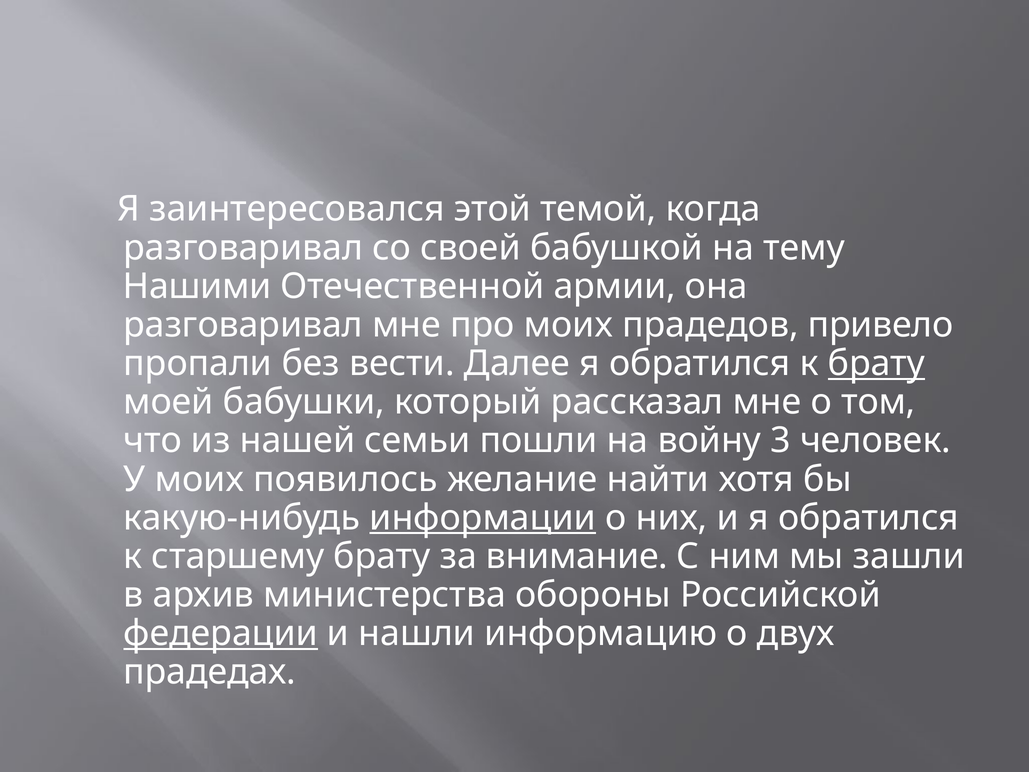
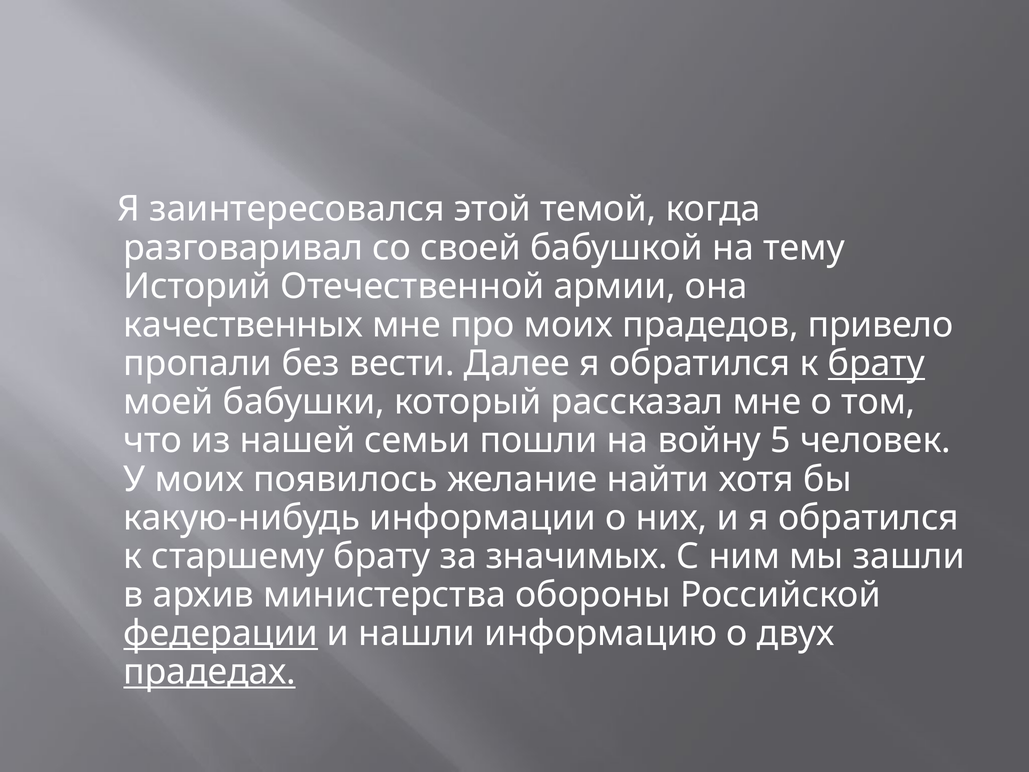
Нашими: Нашими -> Историй (197, 286)
разговаривал: разговаривал -> качественных (243, 325)
3: 3 -> 5 (781, 440)
информации underline: present -> none (483, 518)
внимание: внимание -> значимых (577, 556)
прадедах underline: none -> present (210, 672)
